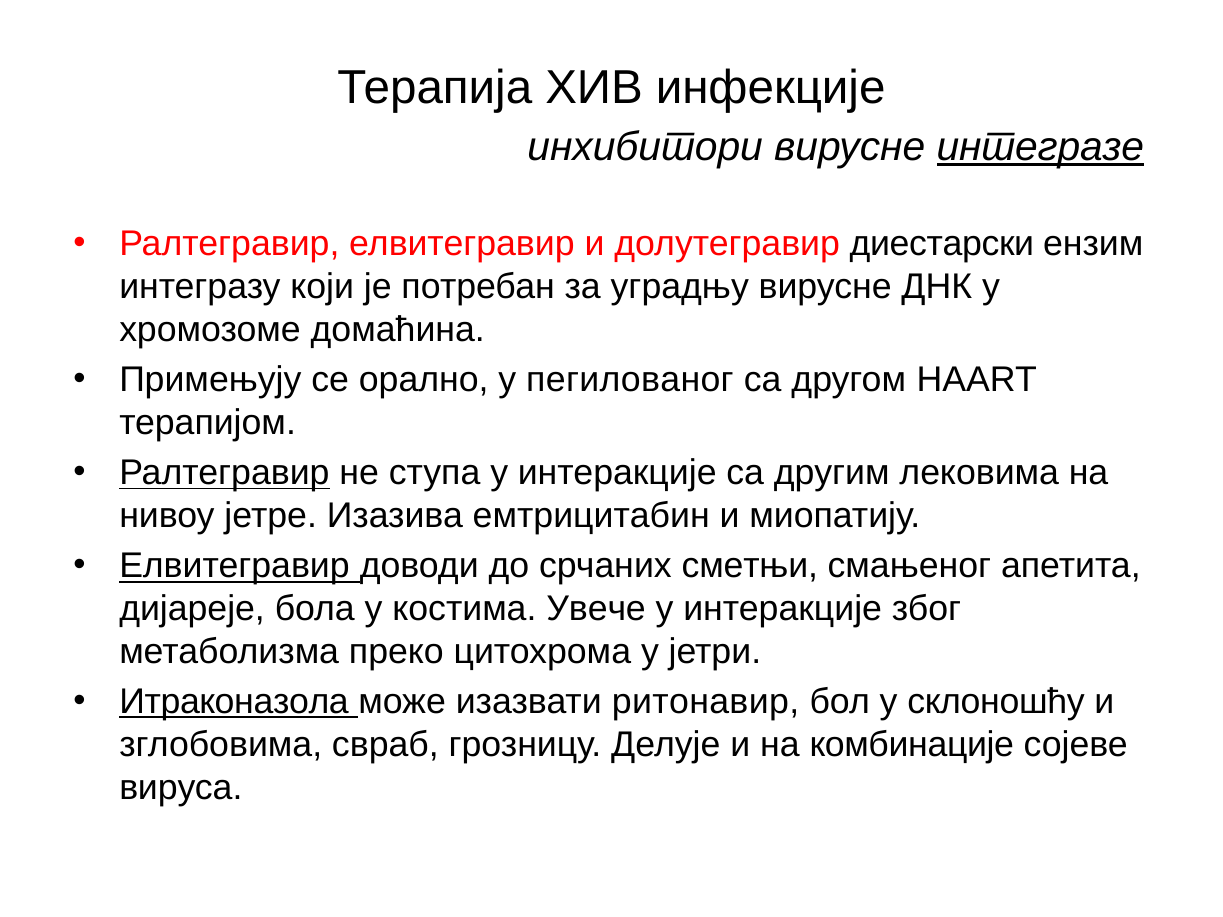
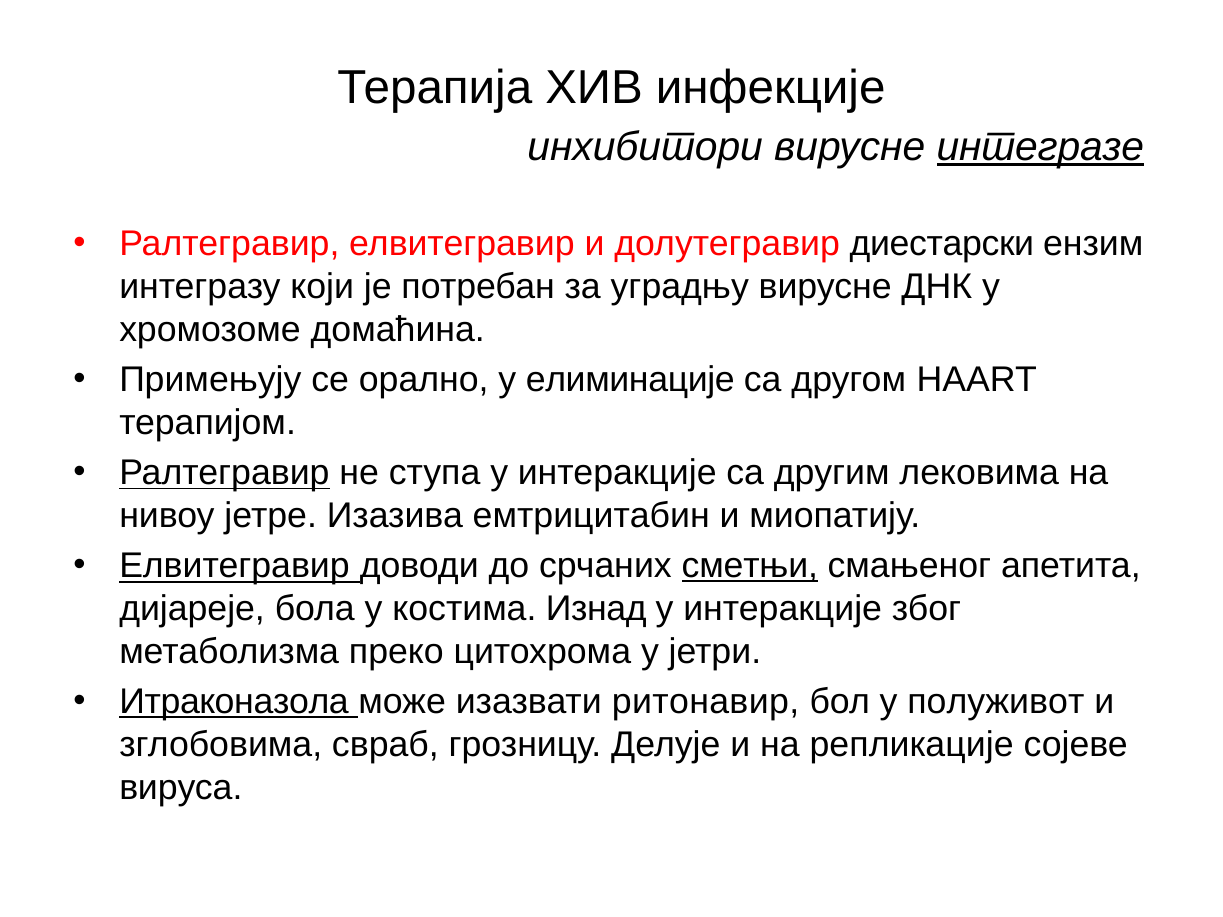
пегилованог: пегилованог -> елиминације (630, 380)
сметњи underline: none -> present (750, 566)
Увече: Увече -> Изнад (596, 609)
склоношћу: склоношћу -> полуживот (996, 702)
комбинације: комбинације -> репликације (912, 745)
